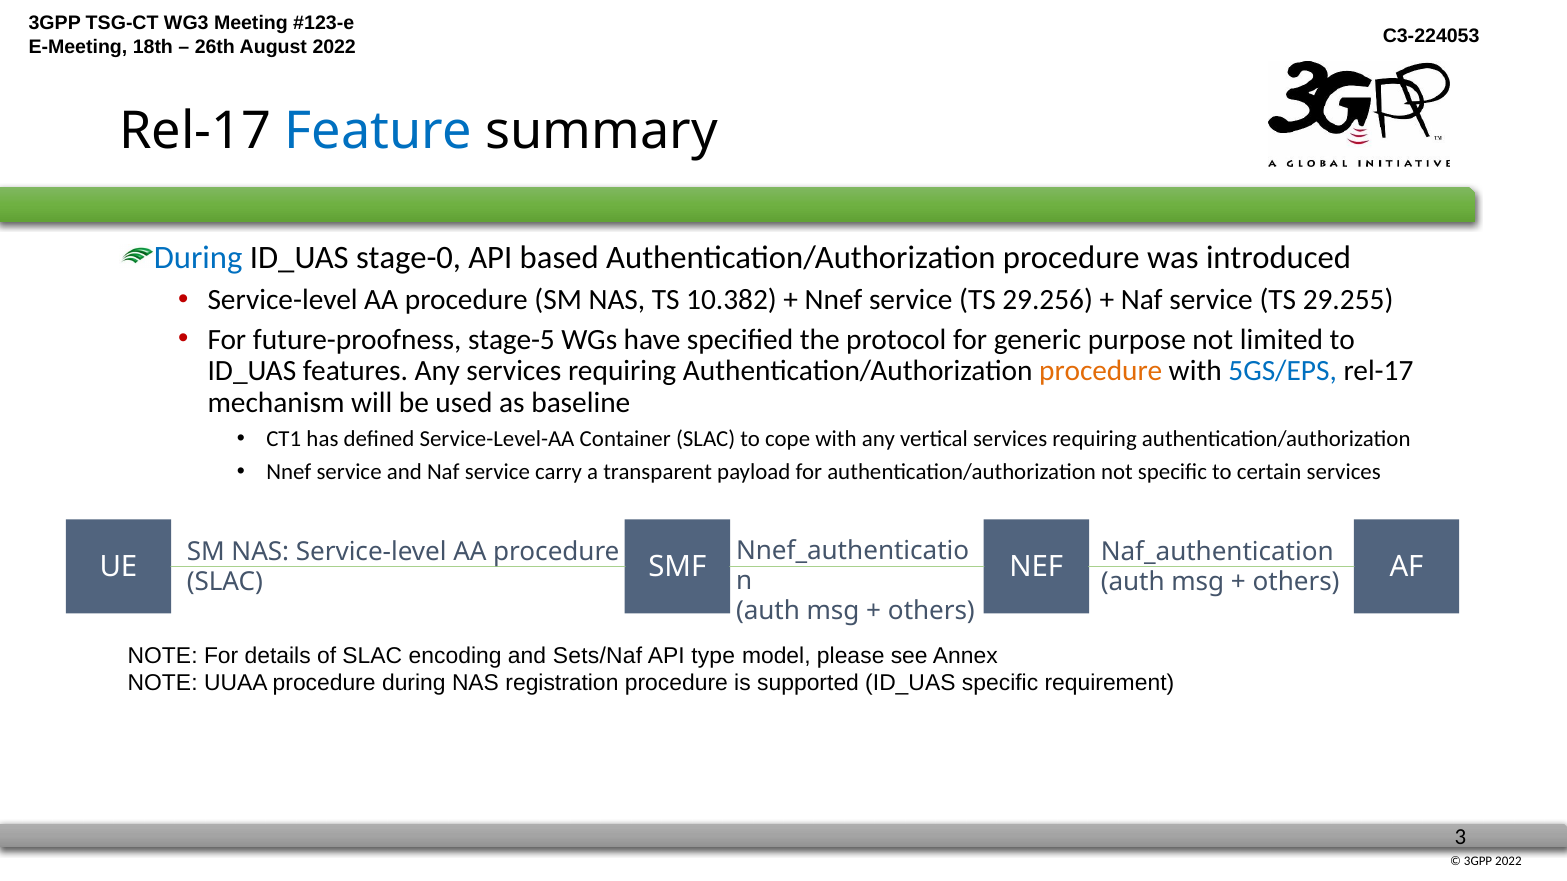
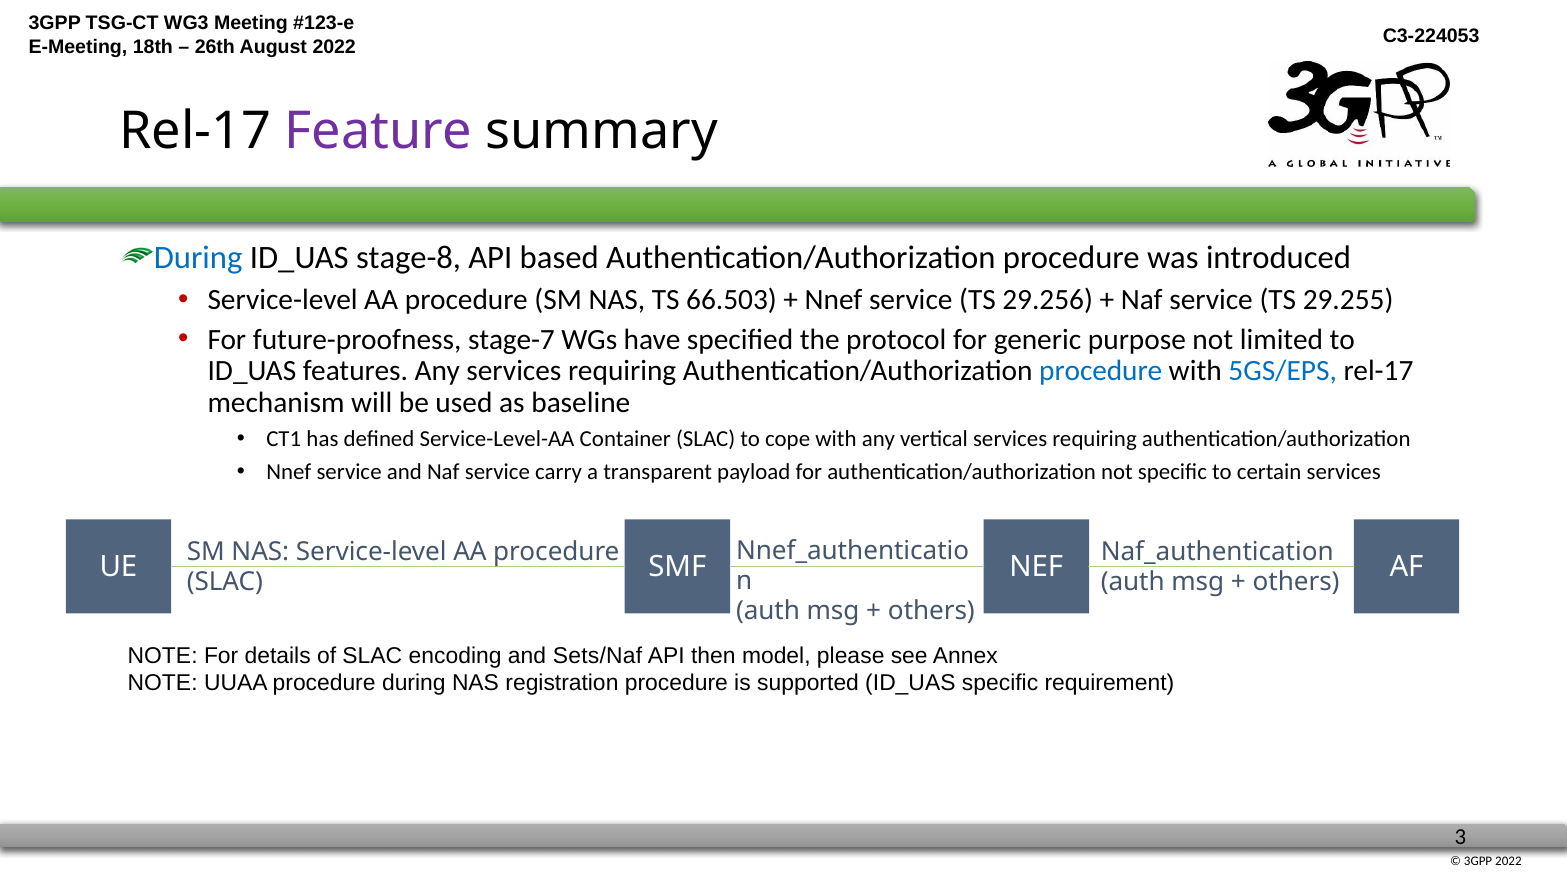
Feature colour: blue -> purple (379, 132)
stage-0: stage-0 -> stage-8 (409, 258)
10.382: 10.382 -> 66.503 (731, 300)
stage-5: stage-5 -> stage-7 (511, 339)
procedure colour: orange -> blue (1101, 371)
type: type -> then (713, 656)
